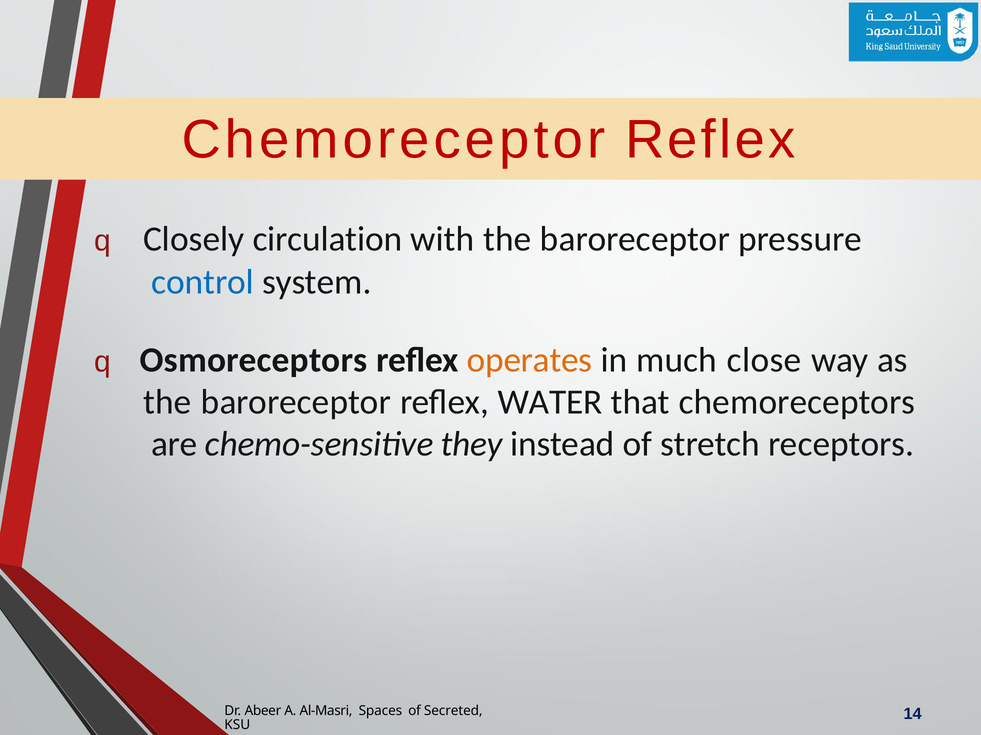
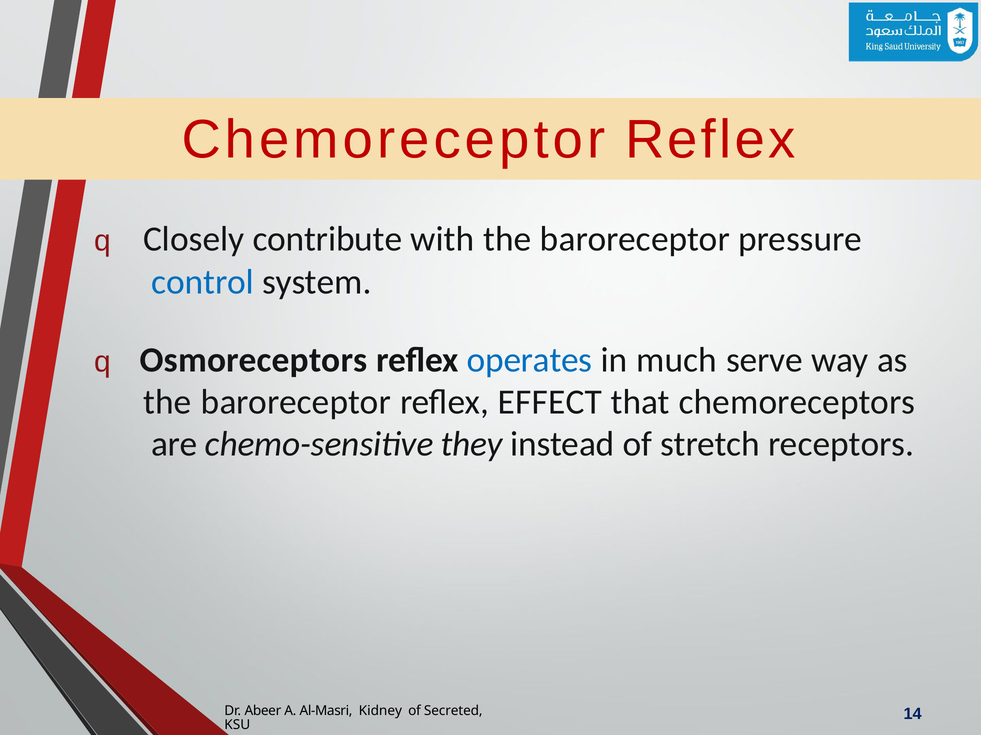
circulation: circulation -> contribute (327, 239)
operates colour: orange -> blue (530, 360)
close: close -> serve (765, 360)
WATER: WATER -> EFFECT (550, 402)
Spaces: Spaces -> Kidney (380, 711)
